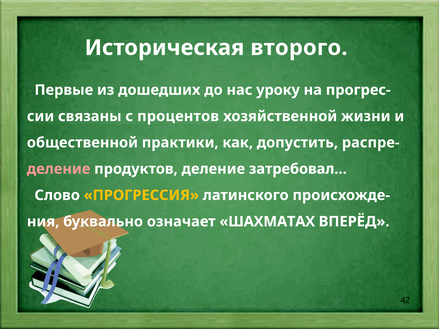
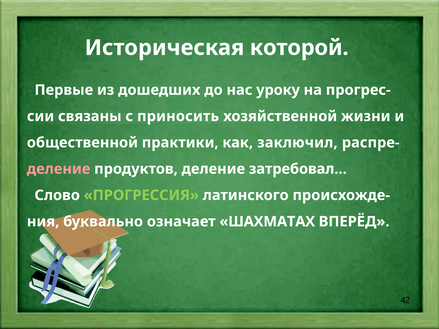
второго: второго -> которой (299, 48)
процентов: процентов -> приносить (178, 116)
допустить: допустить -> заключил (297, 143)
ПРОГРЕССИЯ colour: yellow -> light green (141, 195)
